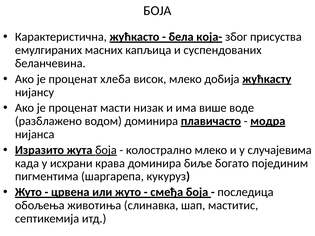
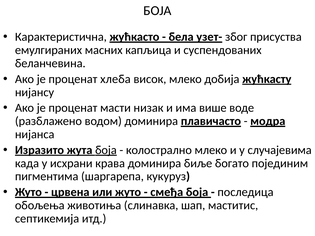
која-: која- -> узет- (209, 37)
